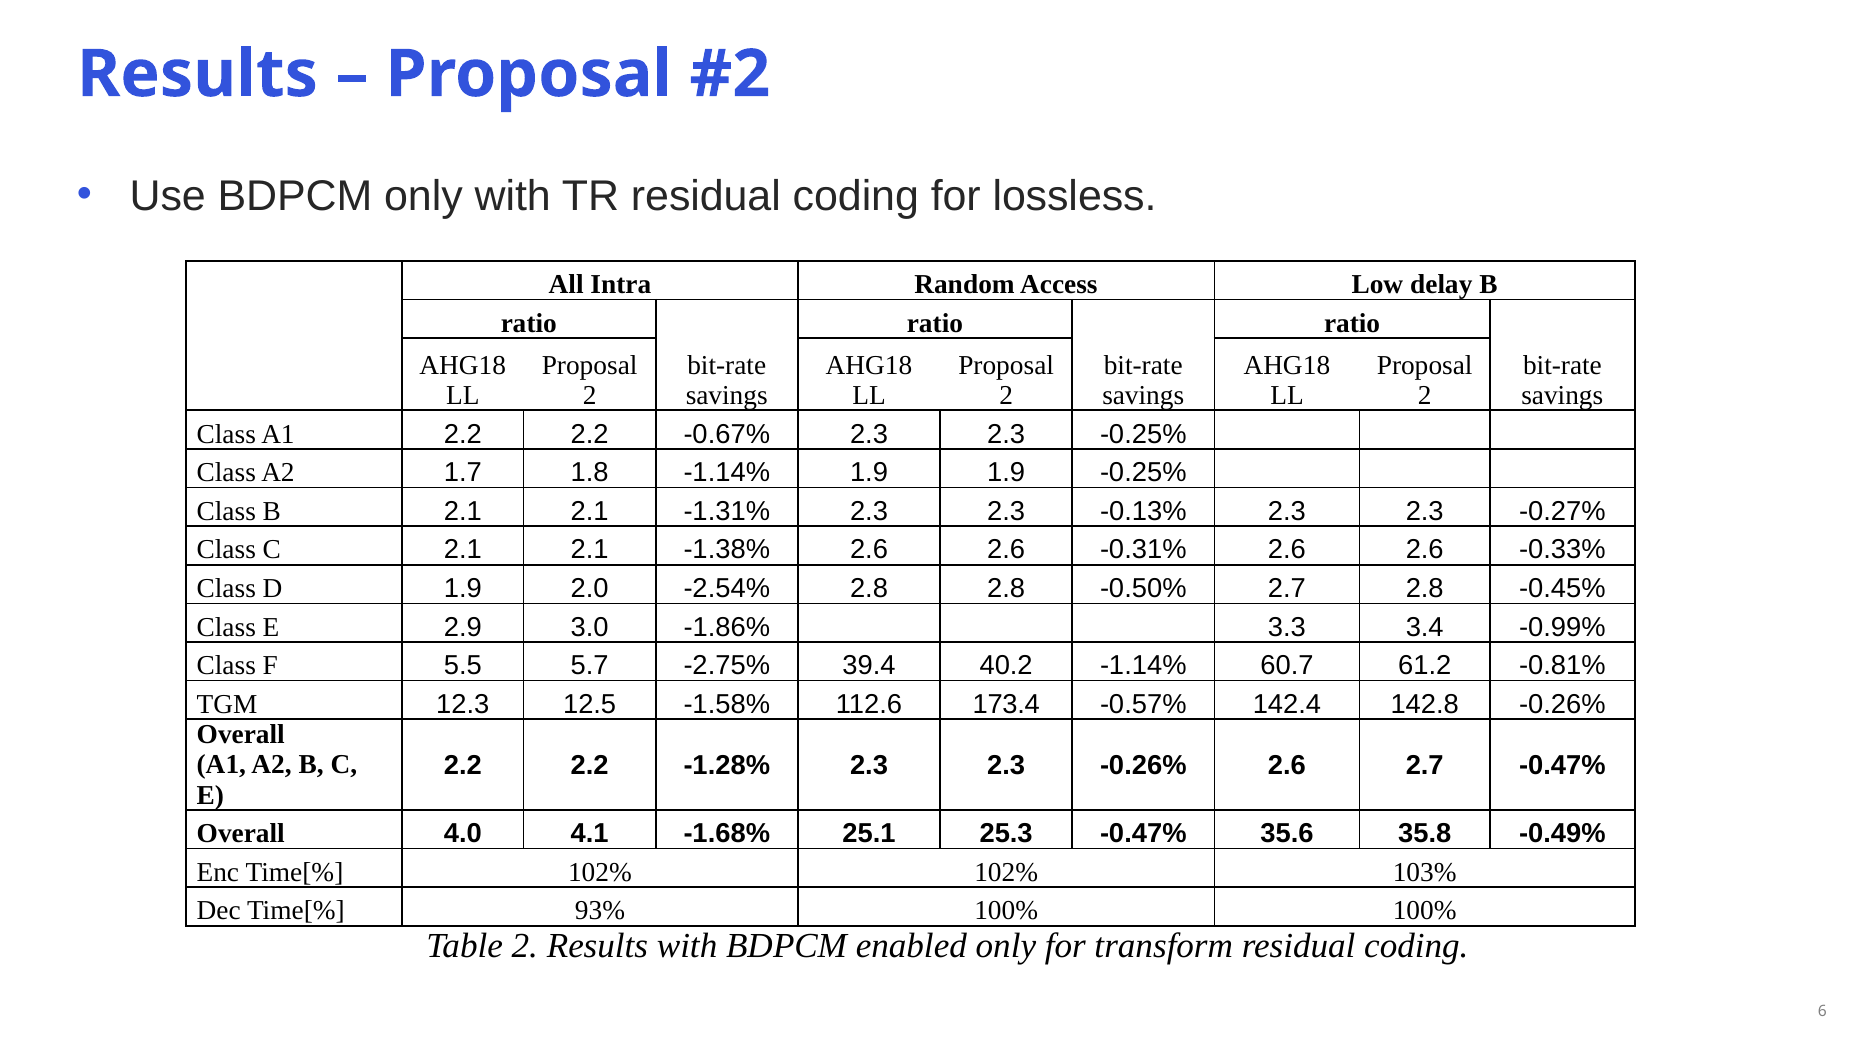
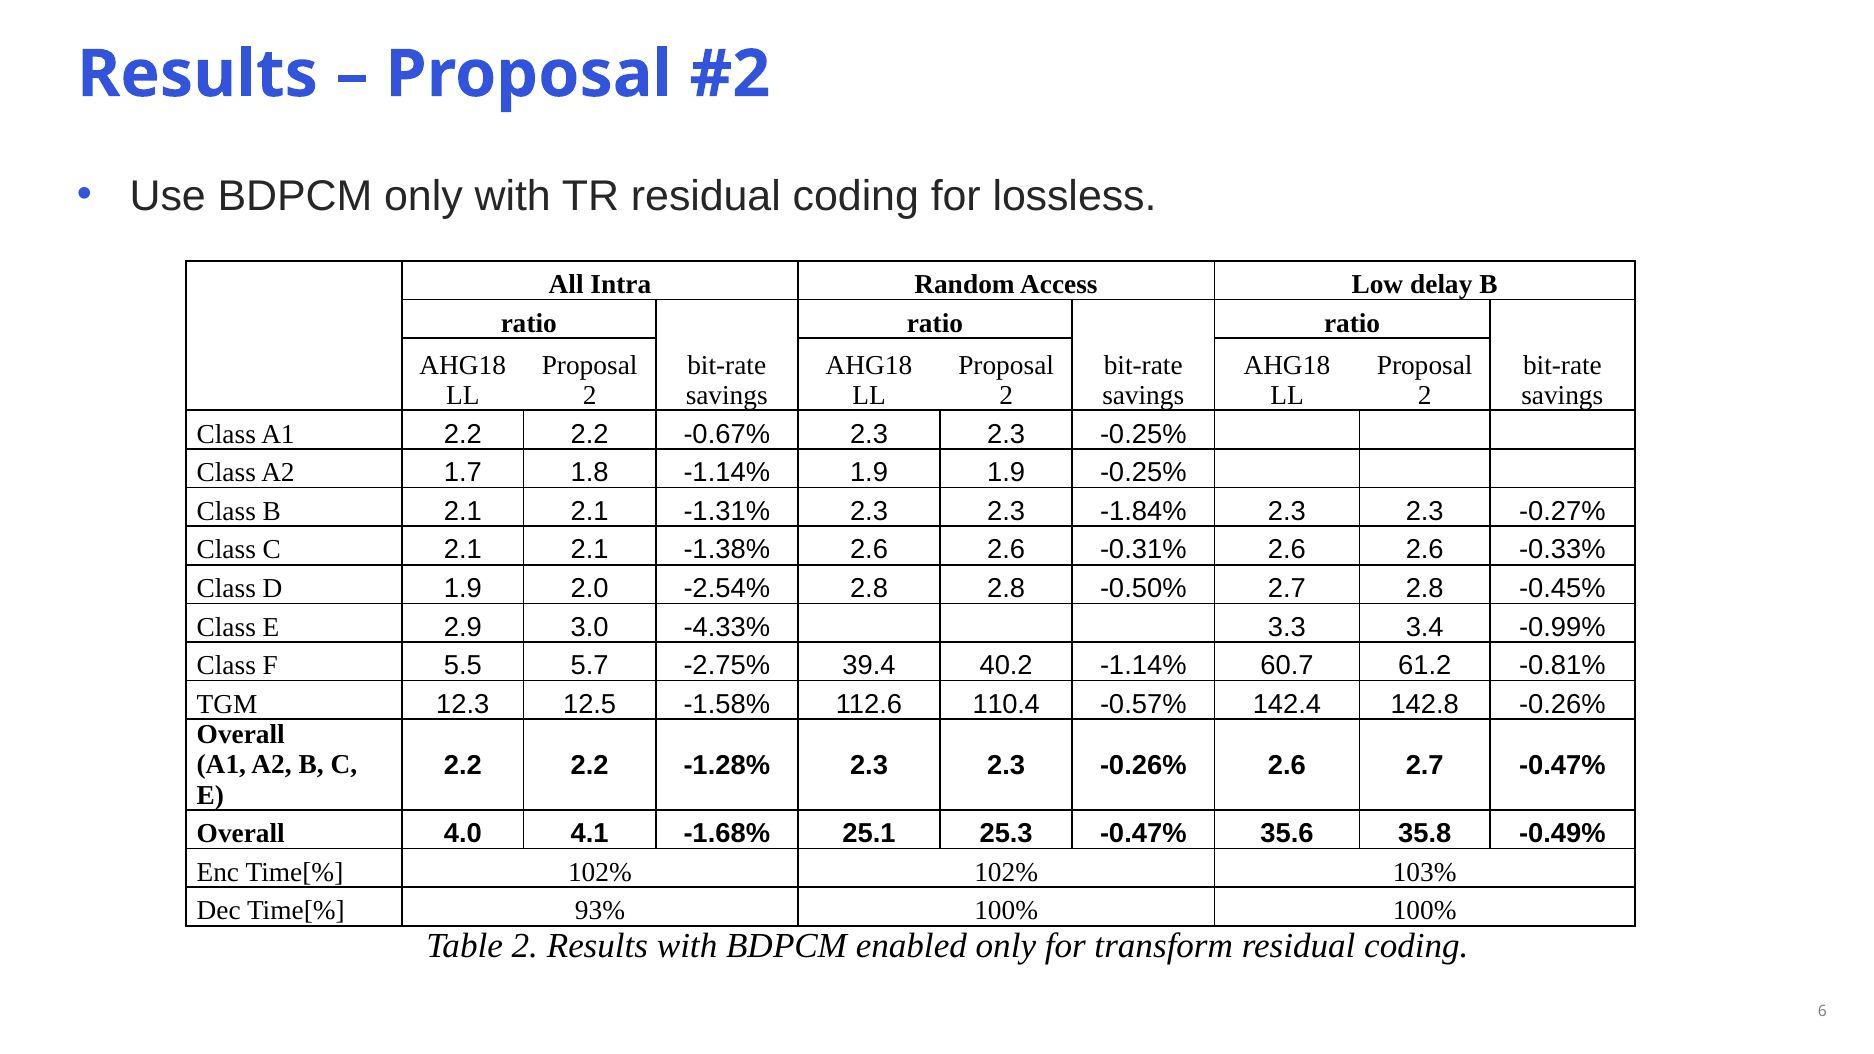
-0.13%: -0.13% -> -1.84% (1143, 511)
-1.86%: -1.86% -> -4.33% (727, 627)
173.4: 173.4 -> 110.4 (1006, 704)
